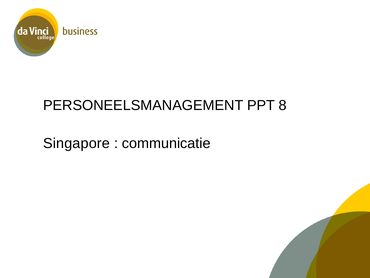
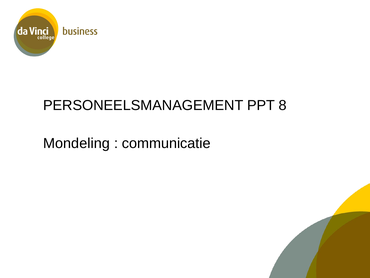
Singapore: Singapore -> Mondeling (77, 143)
